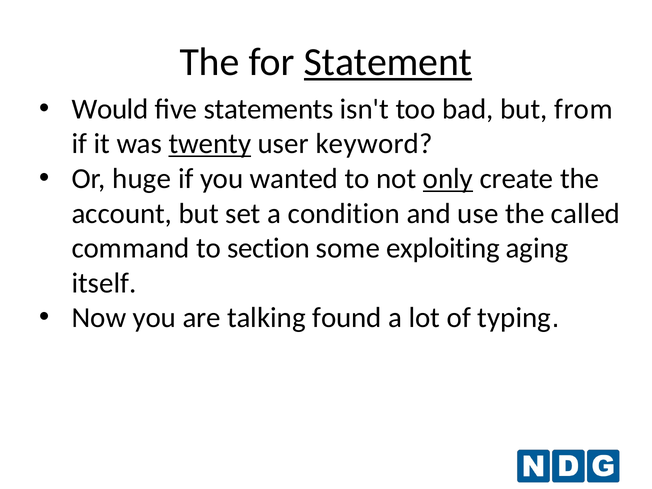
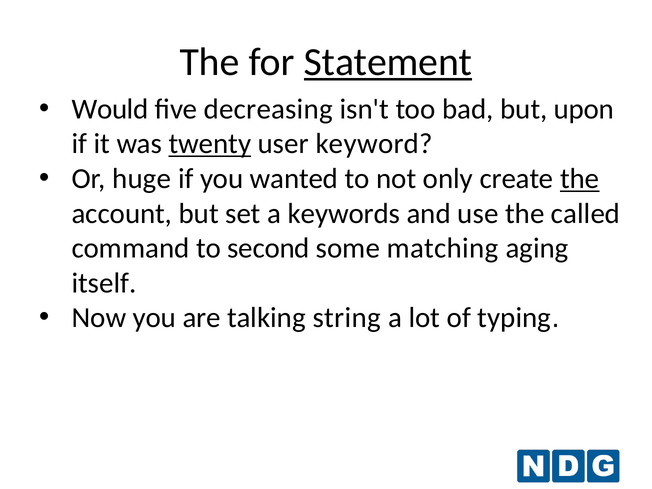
statements: statements -> decreasing (268, 109)
from: from -> upon (584, 109)
only underline: present -> none (448, 179)
the underline: none -> present (580, 179)
condition: condition -> keywords (344, 213)
section: section -> second (269, 248)
exploiting: exploiting -> matching (443, 248)
found: found -> string (347, 318)
